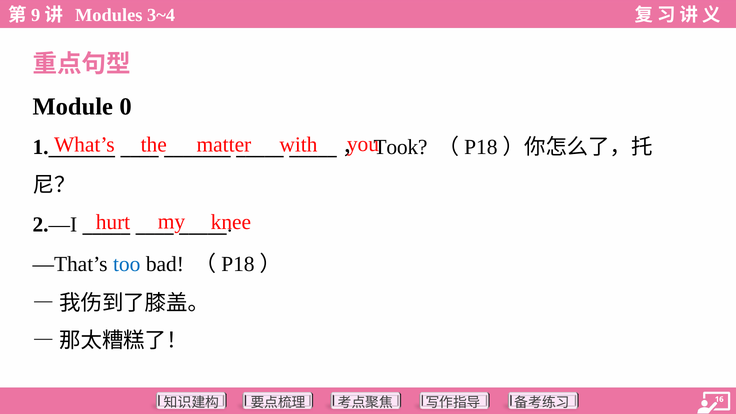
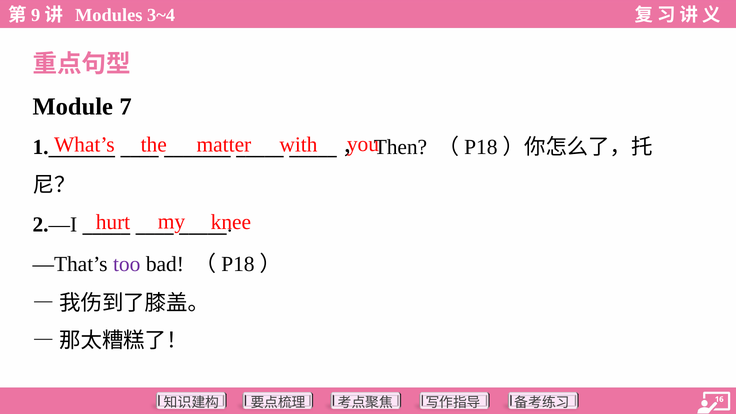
0: 0 -> 7 (126, 107)
Took: Took -> Then (400, 147)
too colour: blue -> purple (127, 264)
